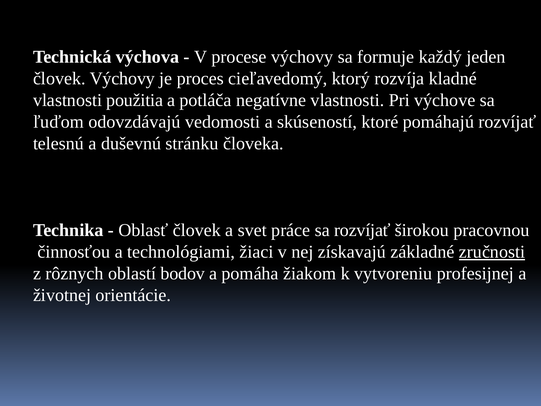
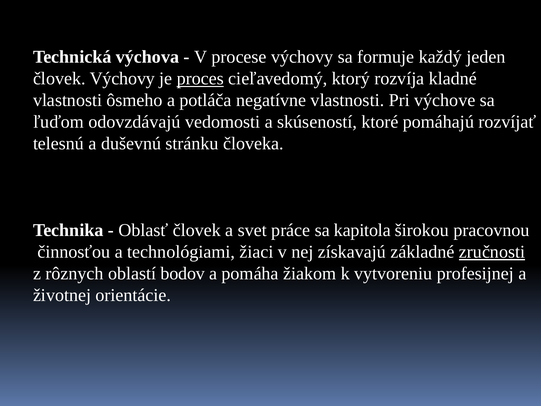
proces underline: none -> present (200, 79)
použitia: použitia -> ôsmeho (135, 100)
sa rozvíjať: rozvíjať -> kapitola (362, 230)
